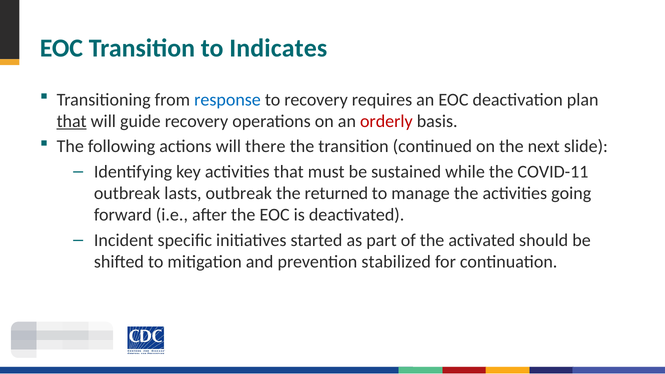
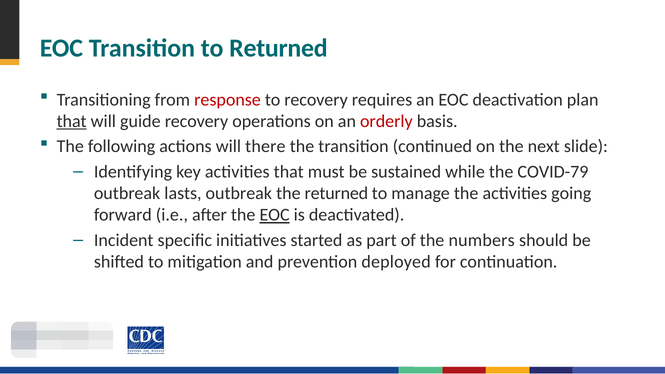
to Indicates: Indicates -> Returned (278, 48)
response colour: blue -> red (228, 100)
COVID-11: COVID-11 -> COVID-79 (553, 172)
EOC underline: none -> present (275, 215)
activated: activated -> numbers (482, 240)
stabilized: stabilized -> deployed (396, 262)
